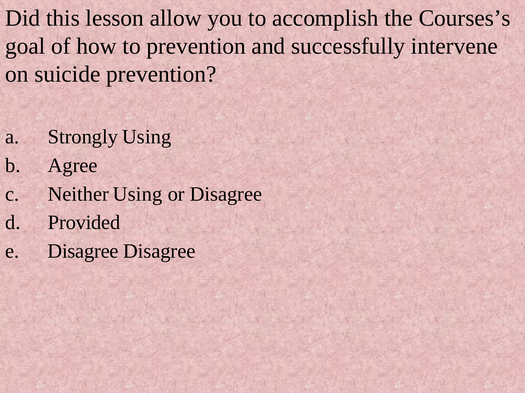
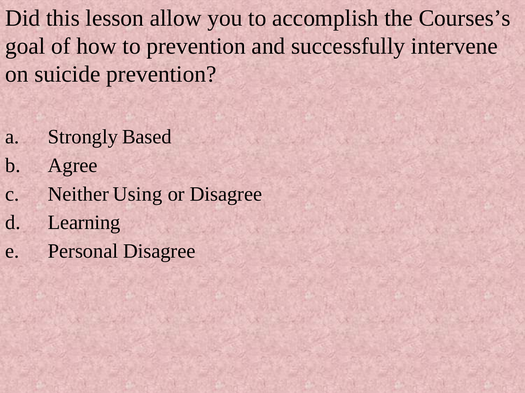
Strongly Using: Using -> Based (147, 137)
Provided: Provided -> Learning (84, 223)
Disagree: Disagree -> Personal (83, 252)
